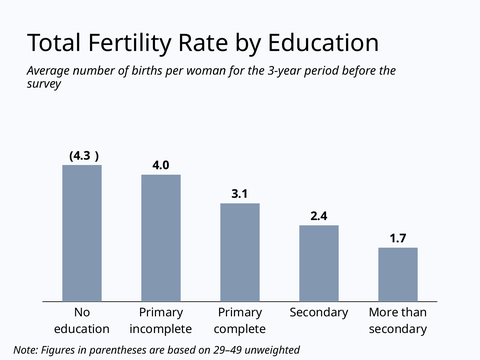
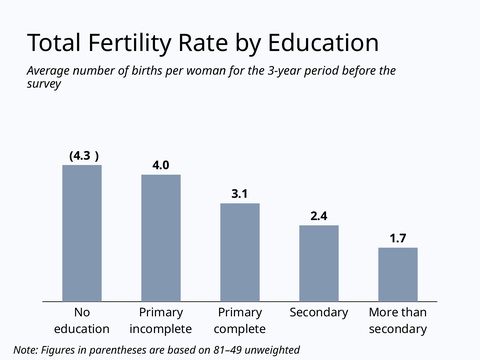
29–49: 29–49 -> 81–49 (228, 350)
